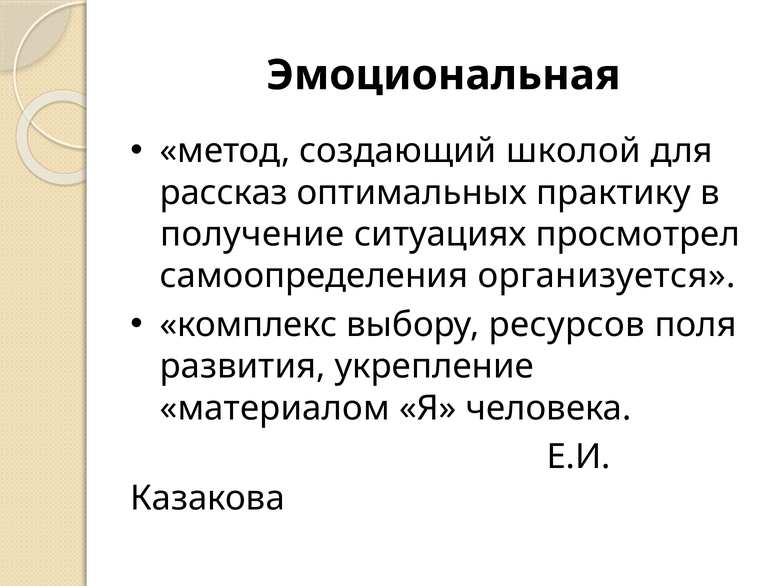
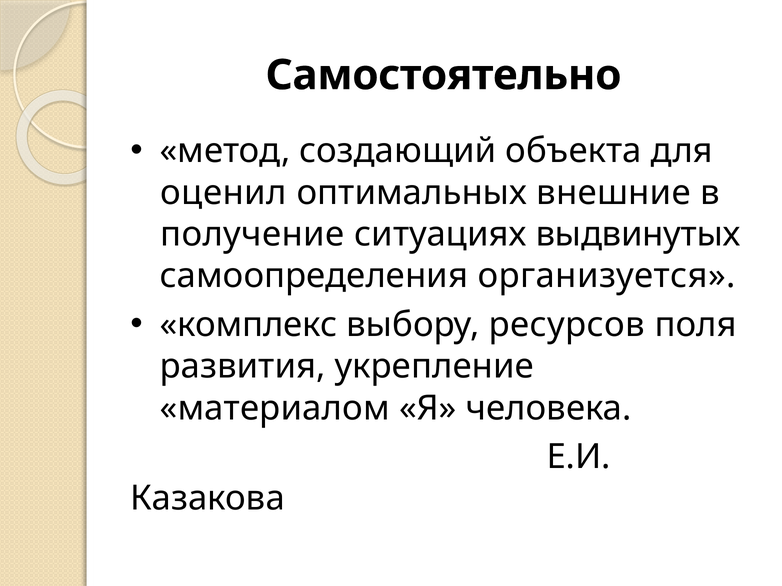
Эмоциональная: Эмоциональная -> Самостоятельно (444, 75)
школой: школой -> объекта (574, 151)
рассказ: рассказ -> оценил (224, 193)
практику: практику -> внешние (614, 193)
просмотрел: просмотрел -> выдвинутых (638, 234)
